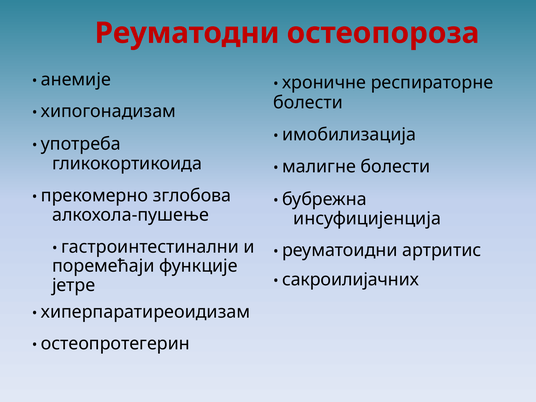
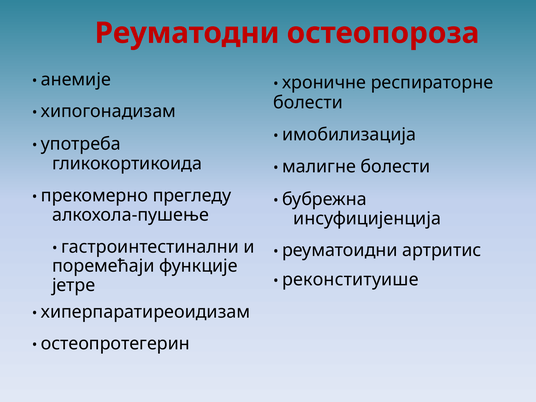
зглобова: зглобова -> прегледу (192, 195)
сакроилијачних: сакроилијачних -> реконституише (350, 280)
